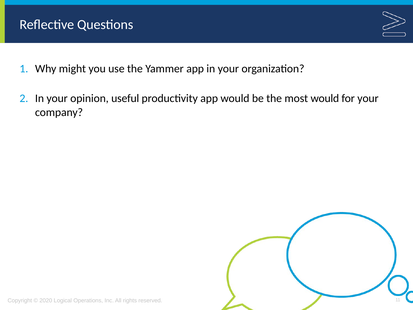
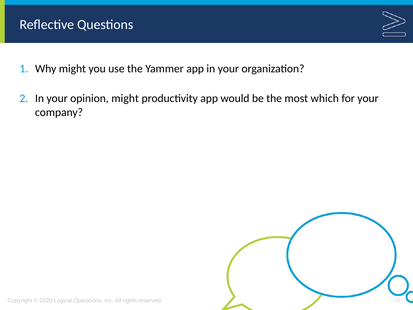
opinion useful: useful -> might (125, 98)
most would: would -> which (325, 98)
